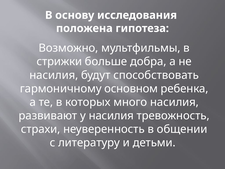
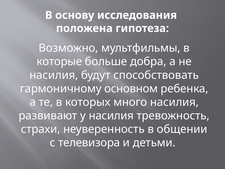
стрижки: стрижки -> которые (59, 62)
литературу: литературу -> телевизора (89, 143)
